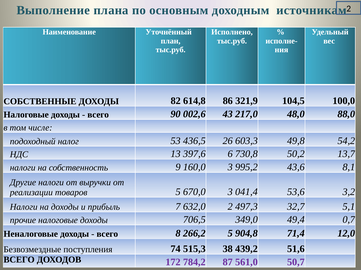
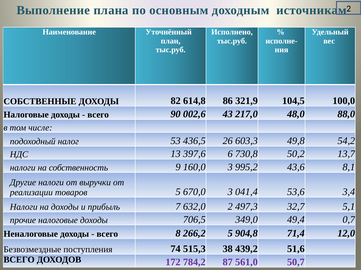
3,2: 3,2 -> 3,4 (349, 192)
